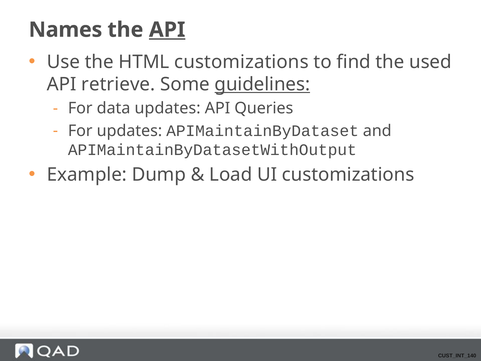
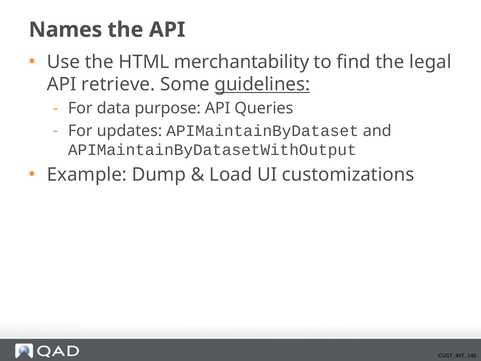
API underline: present -> none (167, 30)
HTML customizations: customizations -> merchantability (242, 62)
used: used -> legal (430, 62)
data updates: updates -> purpose (168, 108)
